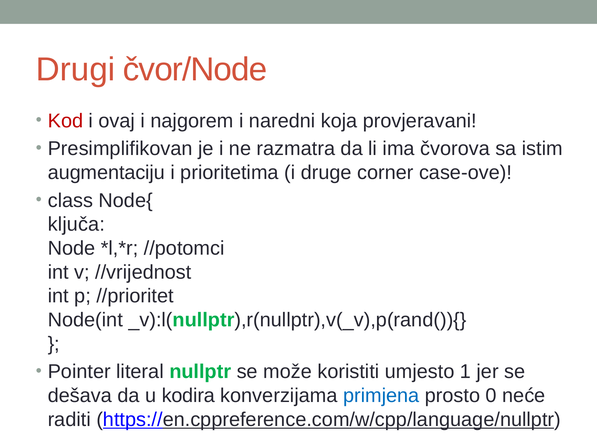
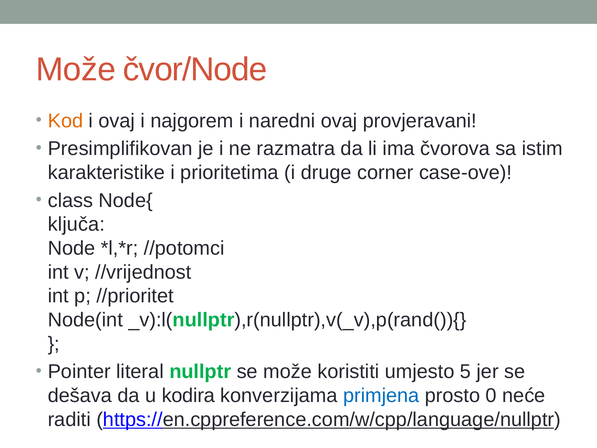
Drugi: Drugi -> Može (76, 69)
Kod colour: red -> orange (65, 121)
naredni koja: koja -> ovaj (339, 121)
augmentaciju: augmentaciju -> karakteristike (106, 173)
1: 1 -> 5 (466, 372)
